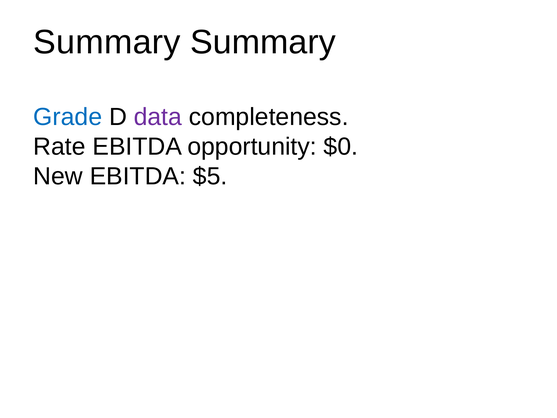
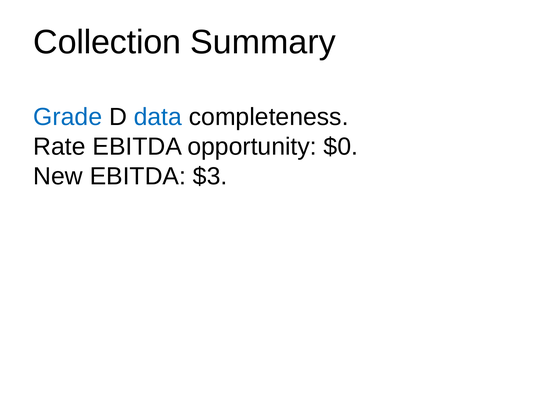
Summary: Summary -> Collection (107, 42)
data colour: purple -> blue (158, 117)
$5: $5 -> $3 (210, 176)
